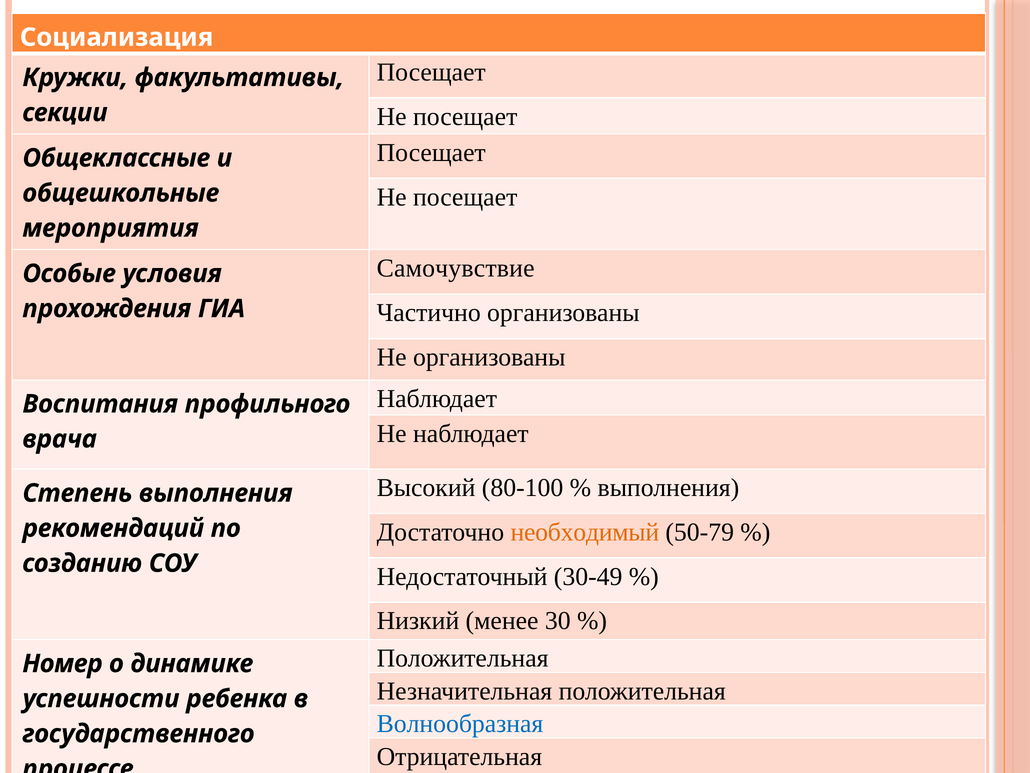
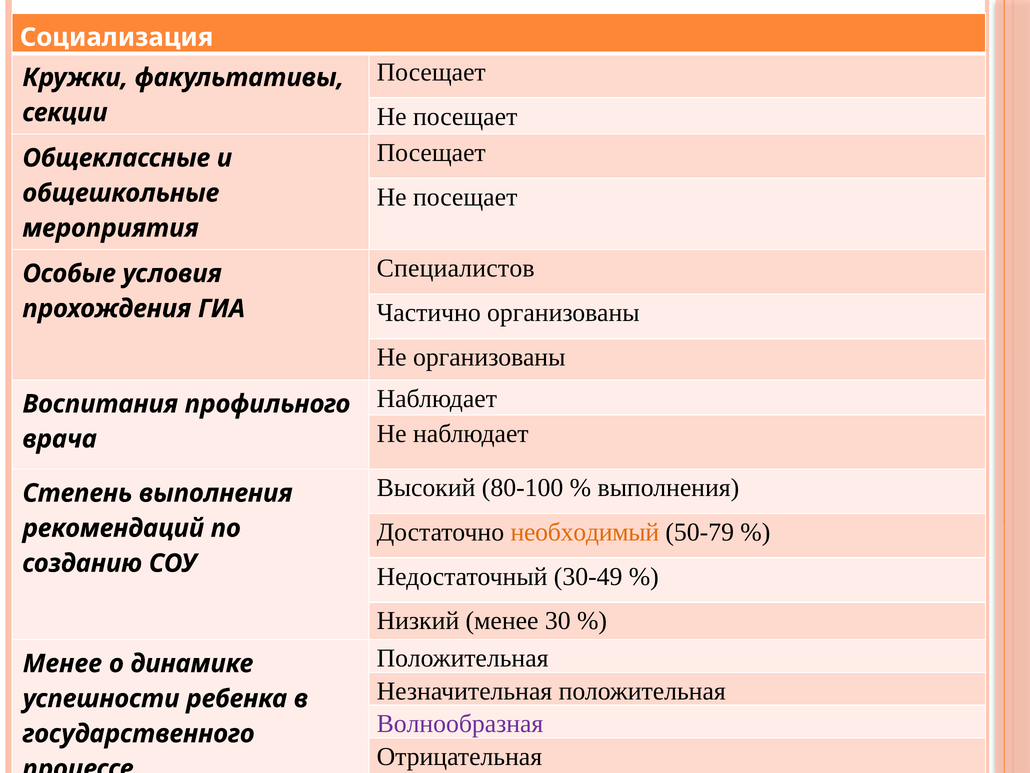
Самочувствие: Самочувствие -> Специалистов (456, 268)
Номер: Номер -> Менее (62, 663)
Волнообразная colour: blue -> purple (460, 723)
